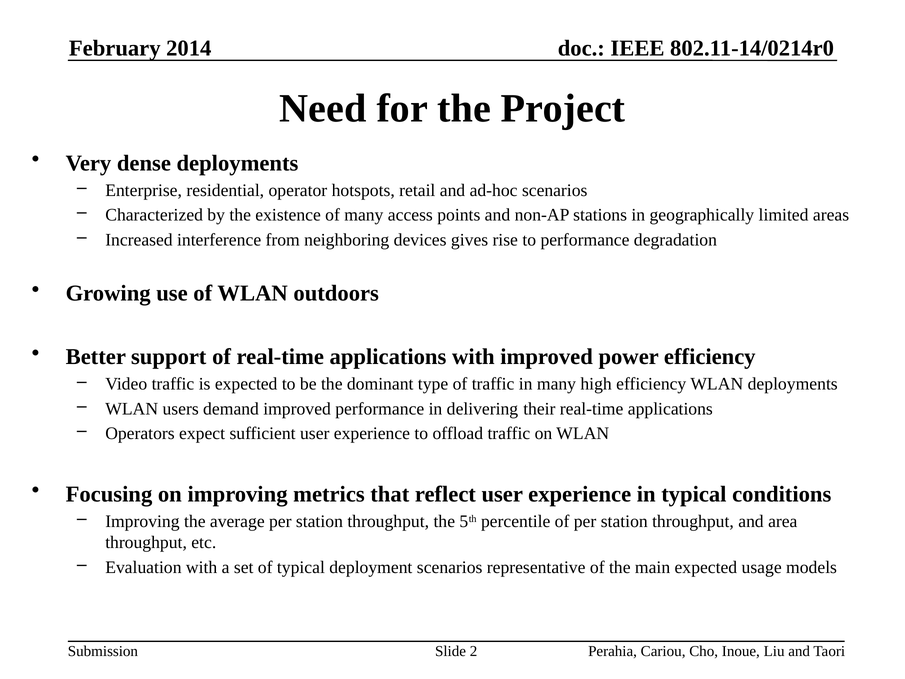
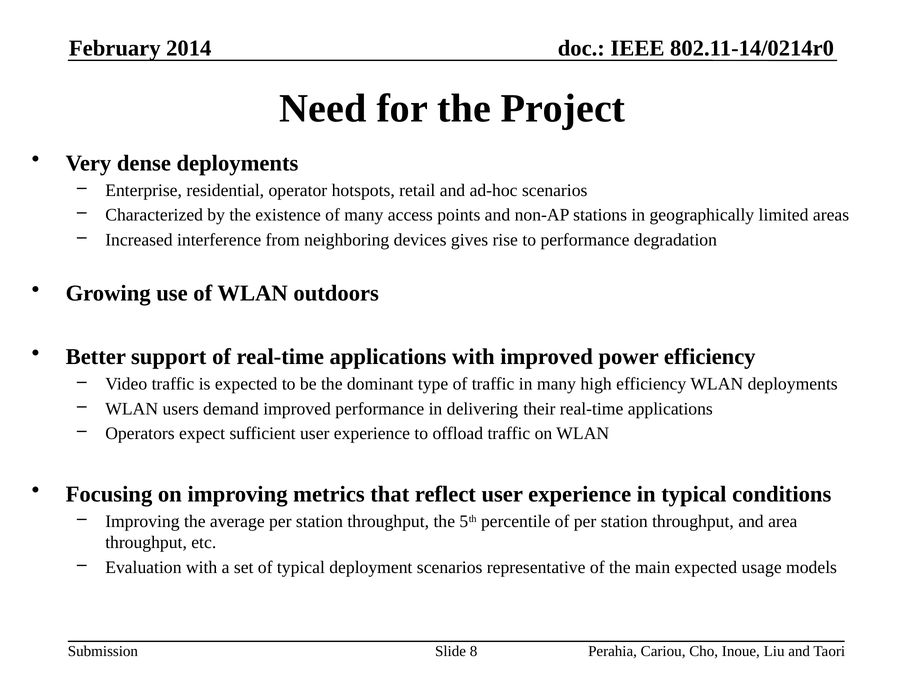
2: 2 -> 8 (474, 651)
